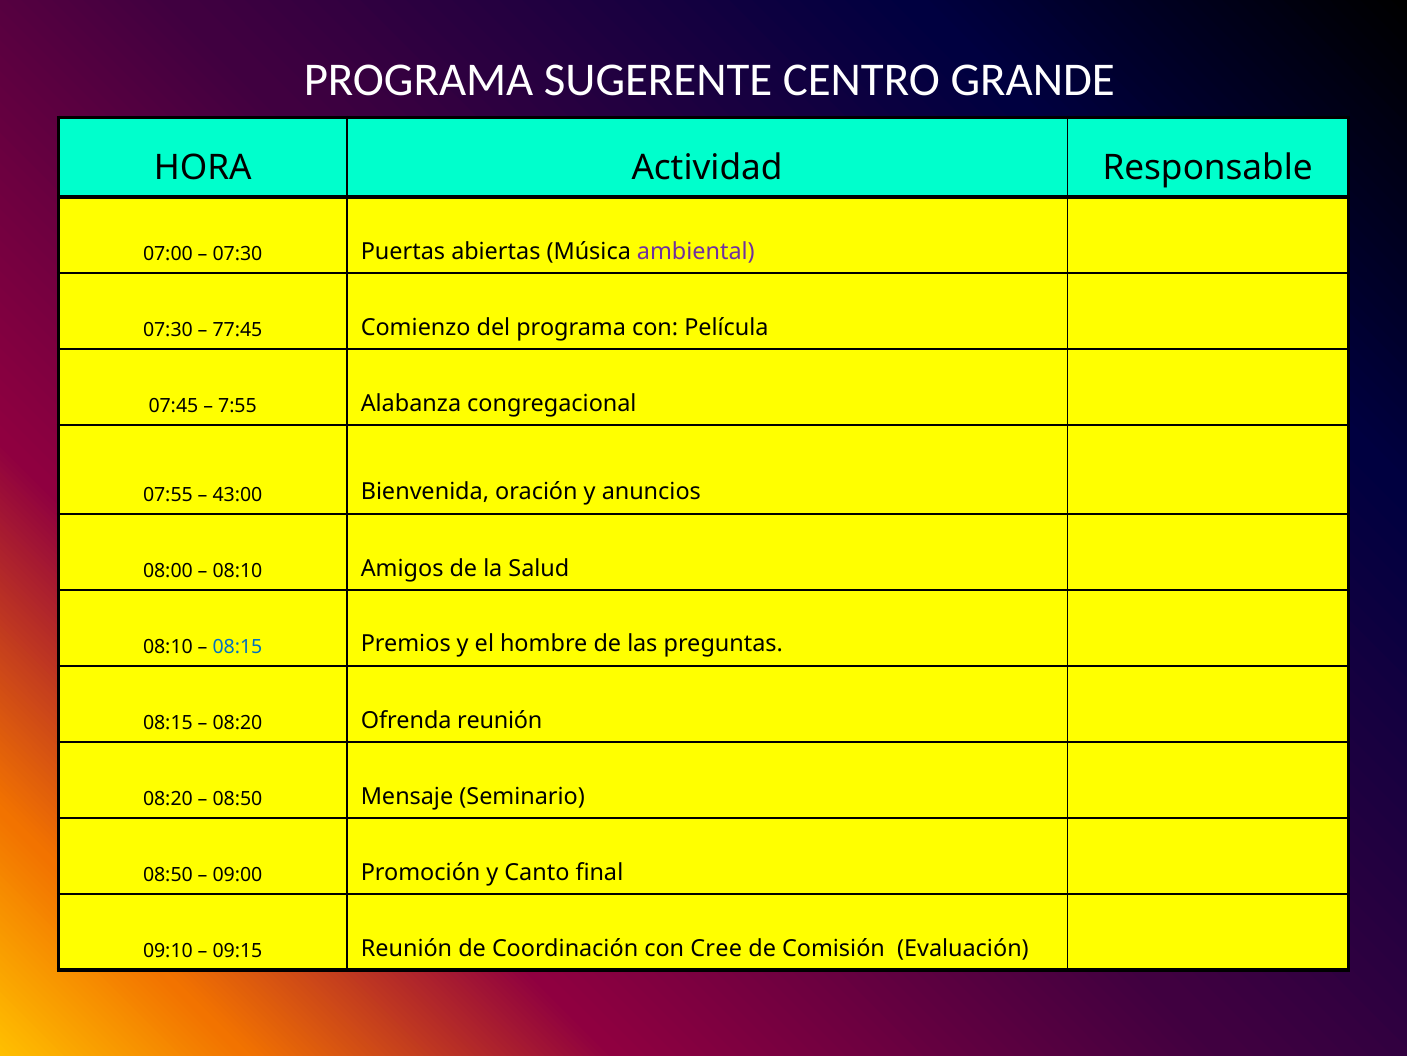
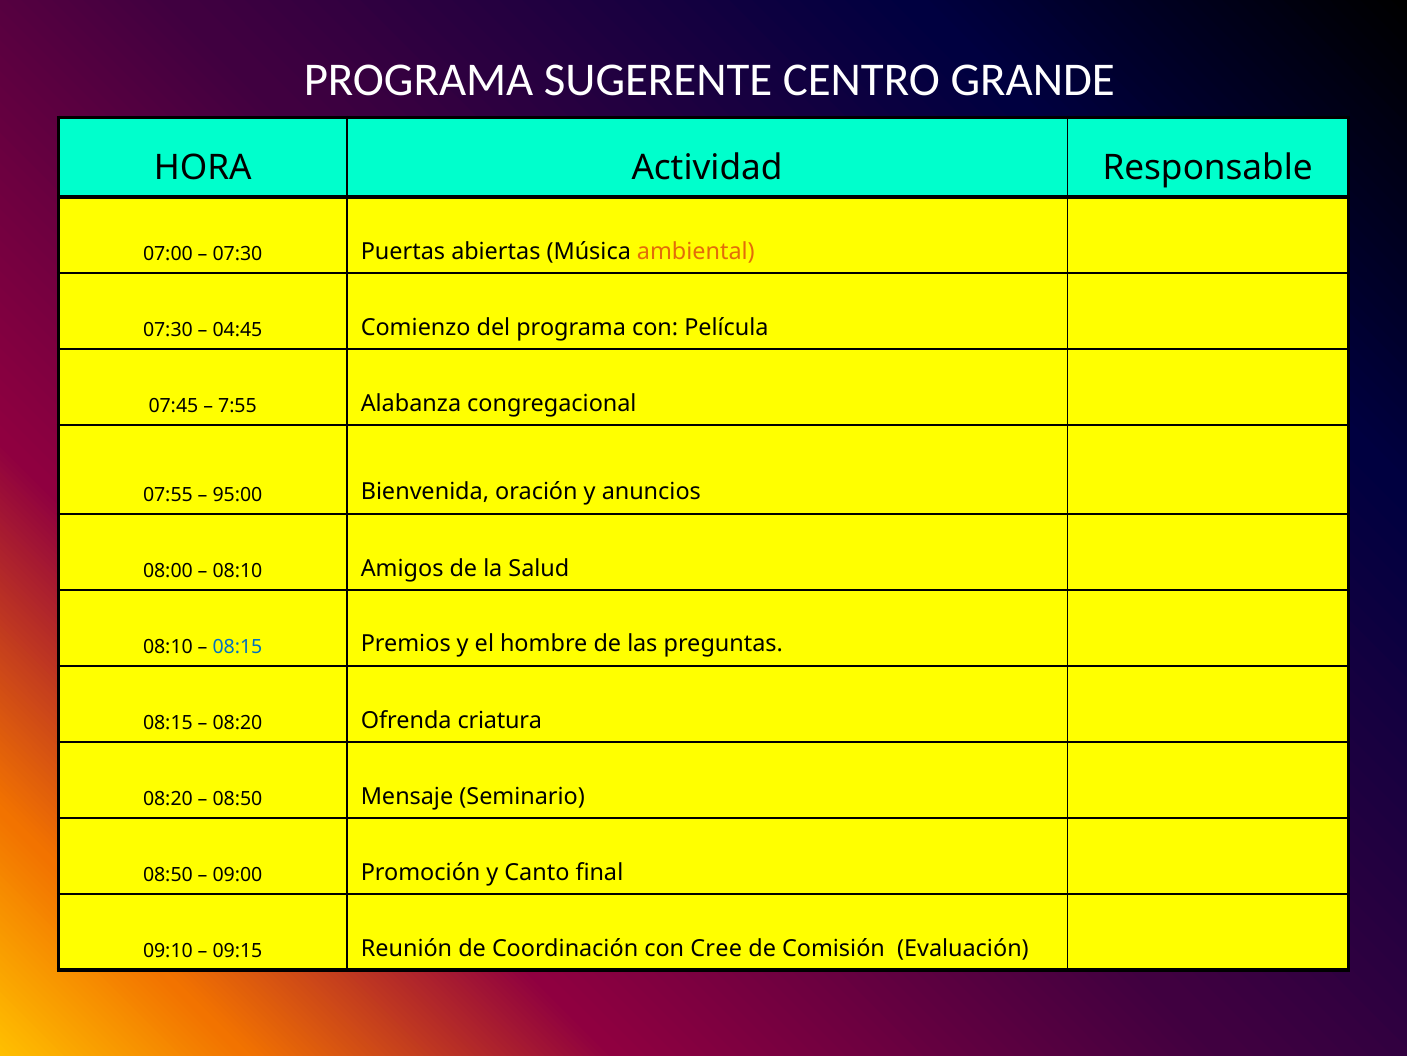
ambiental colour: purple -> orange (696, 251)
77:45: 77:45 -> 04:45 (237, 330)
43:00: 43:00 -> 95:00 (237, 494)
Ofrenda reunión: reunión -> criatura (500, 720)
